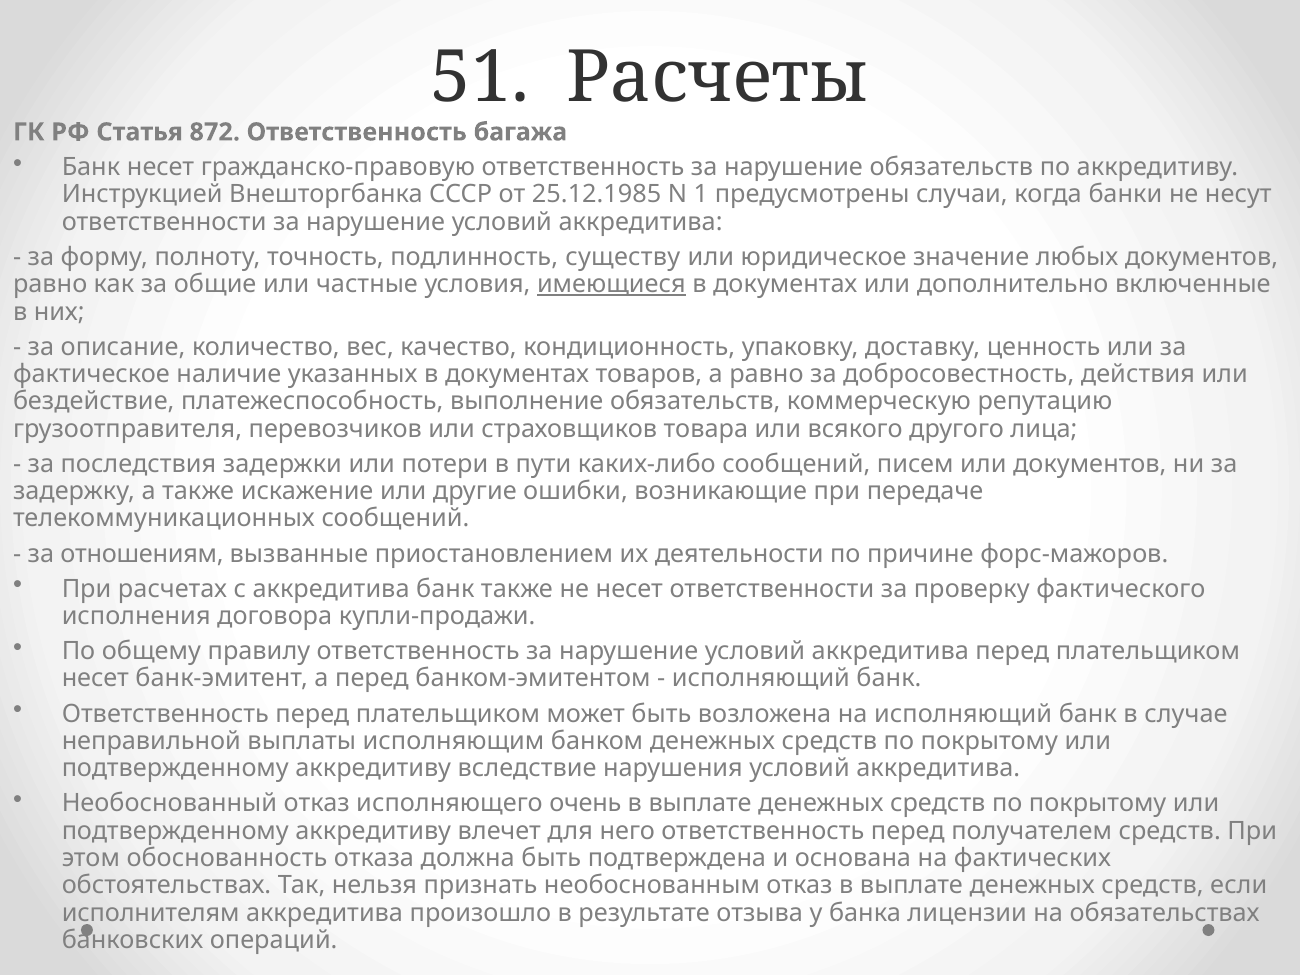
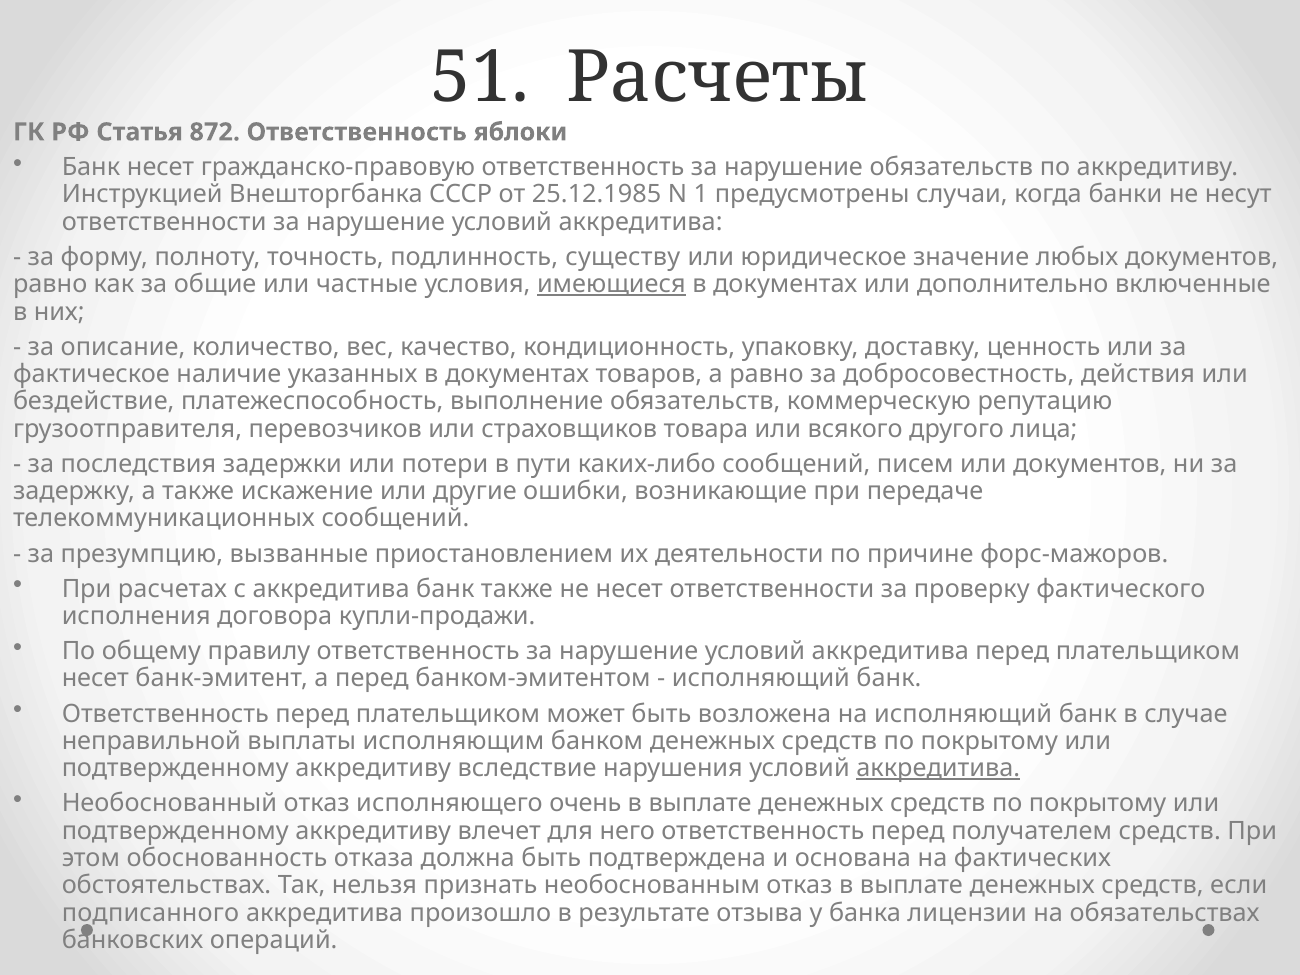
багажа: багажа -> яблоки (520, 132)
отношениям: отношениям -> презумпцию (142, 554)
аккредитива underline: none -> present (938, 768)
исполнителям: исполнителям -> подписанного (150, 913)
